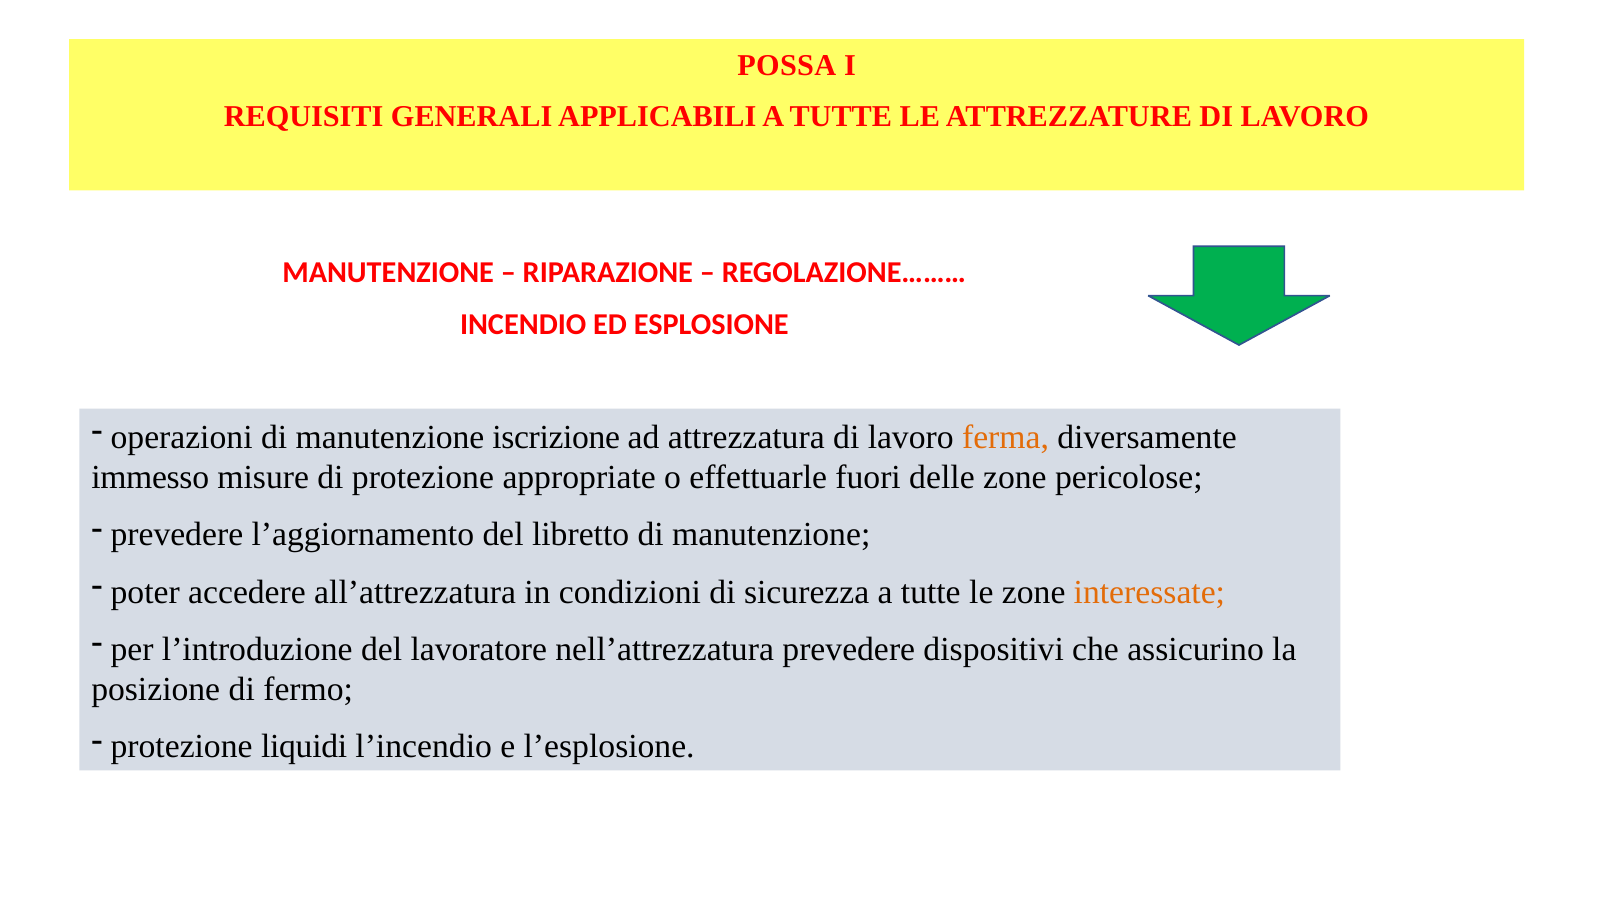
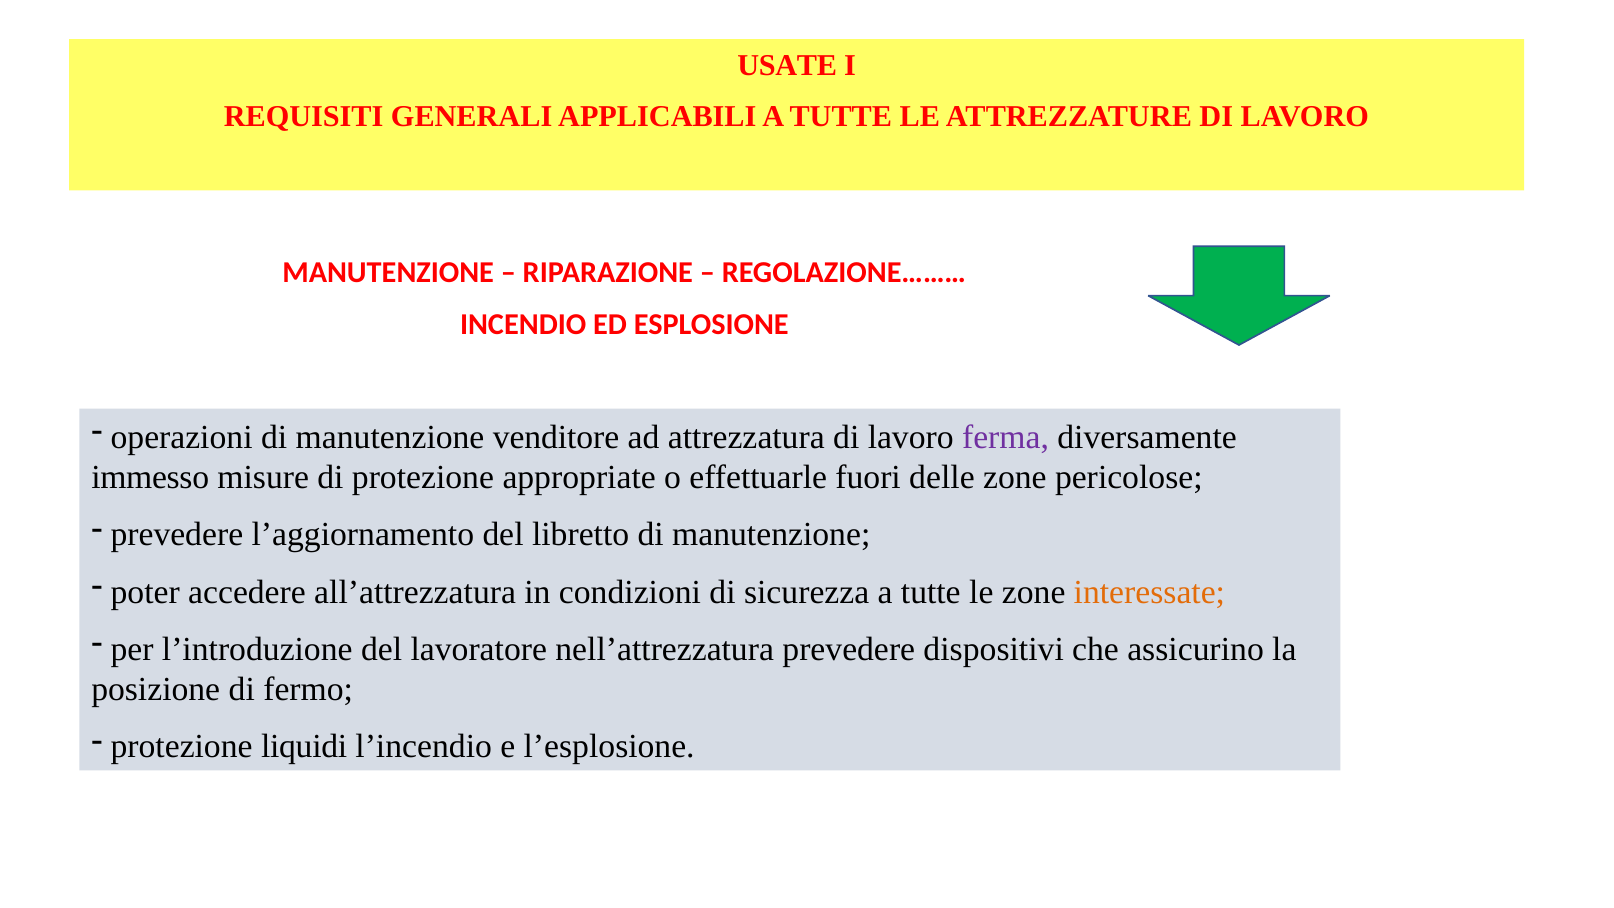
POSSA: POSSA -> USATE (787, 65)
iscrizione: iscrizione -> venditore (556, 437)
ferma colour: orange -> purple (1005, 437)
